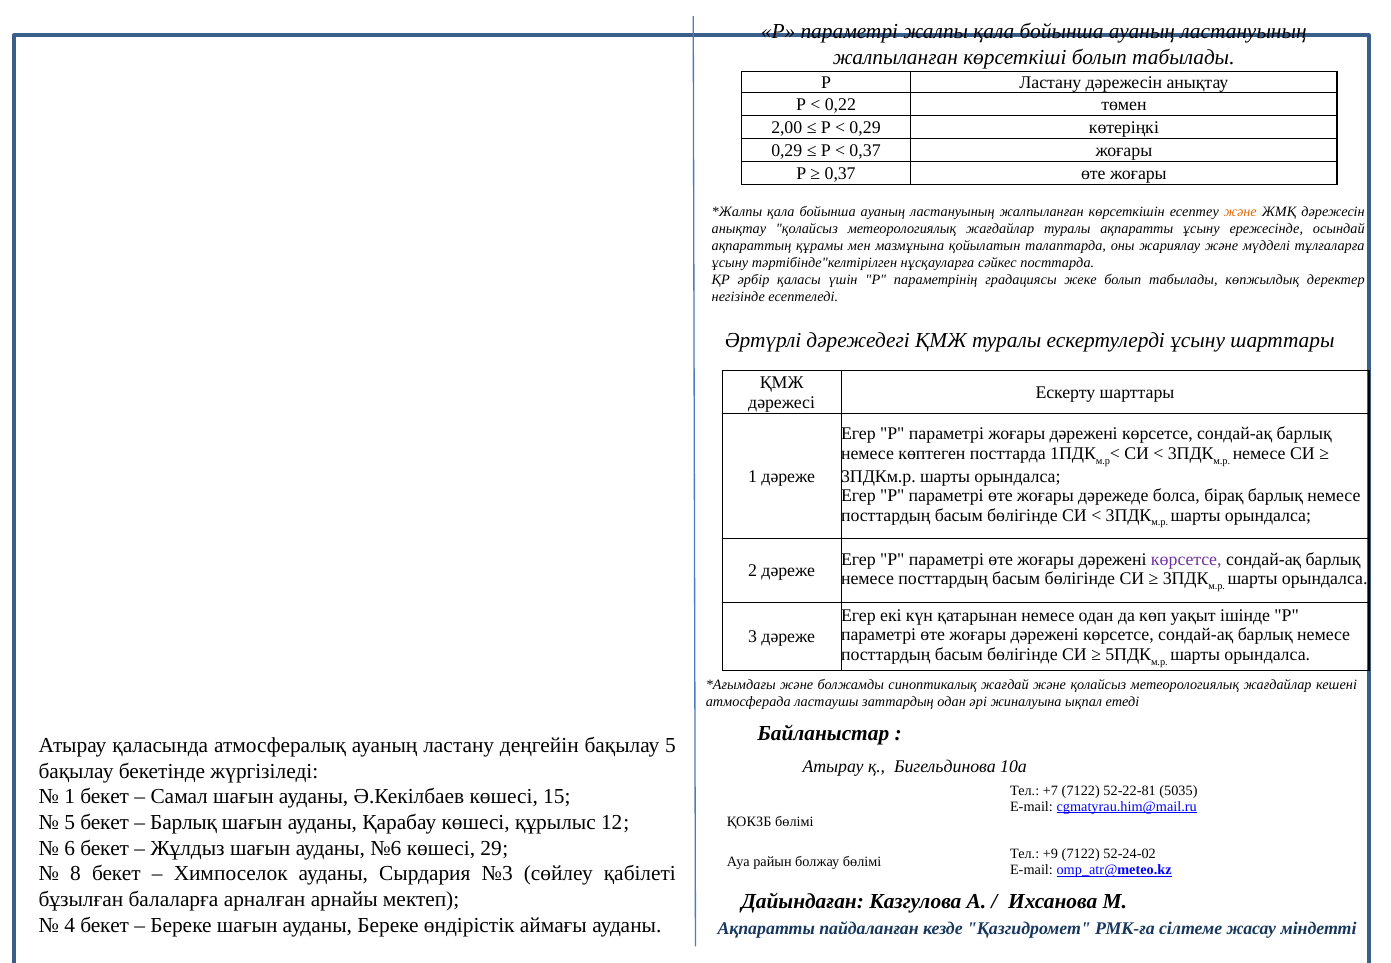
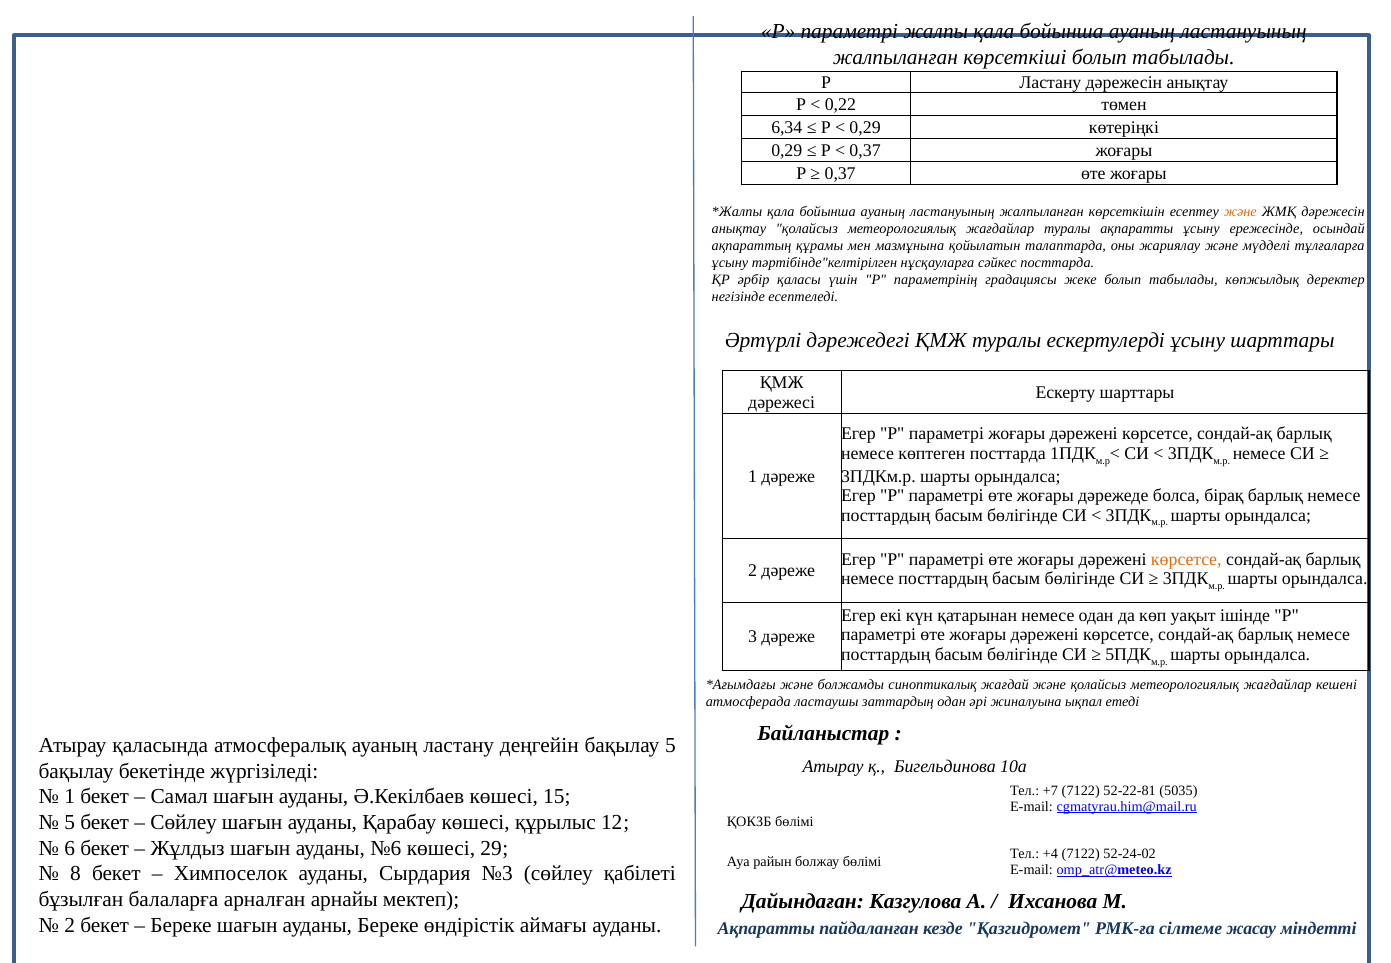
2,00: 2,00 -> 6,34 (787, 128)
көрсетсе colour: purple -> orange (1186, 559)
Барлық: Барлық -> Сөйлеу (184, 823)
+9: +9 -> +4 (1050, 854)
4: 4 -> 2 (70, 925)
